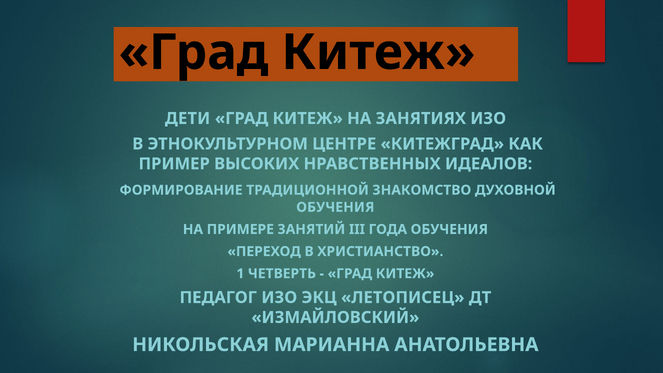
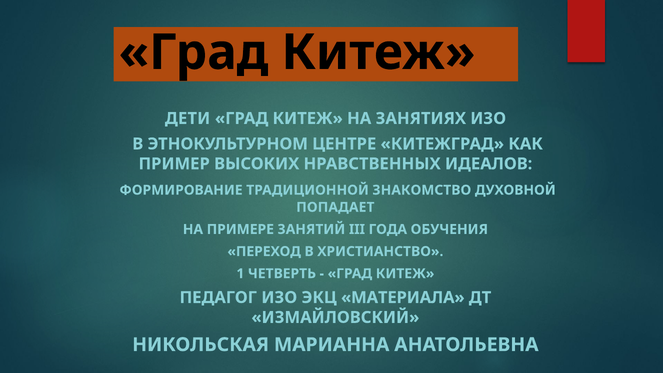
ОБУЧЕНИЯ: ОБУЧЕНИЯ -> ПОПАДАЕТ (335, 207)
ЛЕТОПИСЕЦ: ЛЕТОПИСЕЦ -> МАТЕРИАЛА (403, 297)
